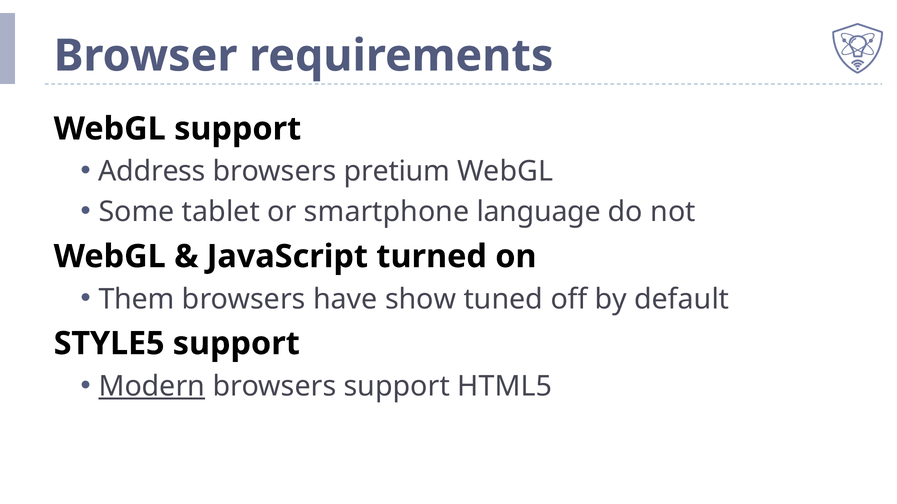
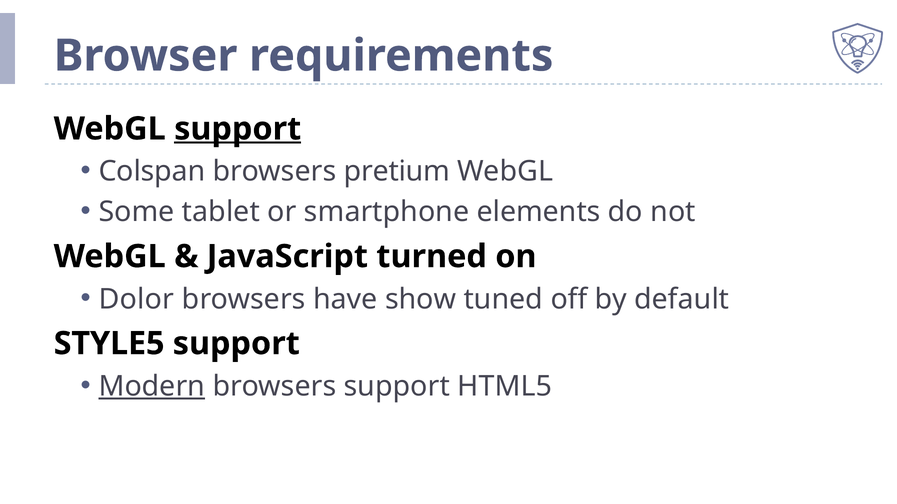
support underline: none -> present (238, 129)
Address: Address -> Colspan (152, 172)
language: language -> elements (539, 212)
Them: Them -> Dolor (136, 299)
